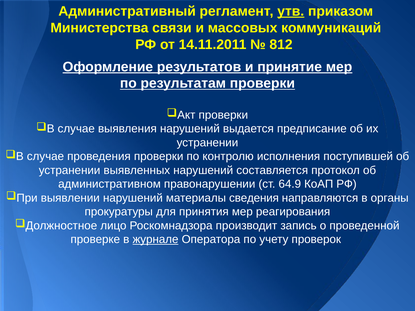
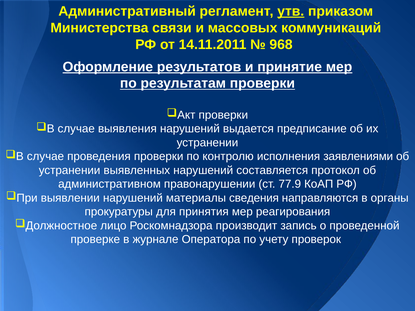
812: 812 -> 968 (281, 44)
поступившей: поступившей -> заявлениями (358, 157)
64.9: 64.9 -> 77.9 (290, 184)
журнале underline: present -> none (156, 240)
